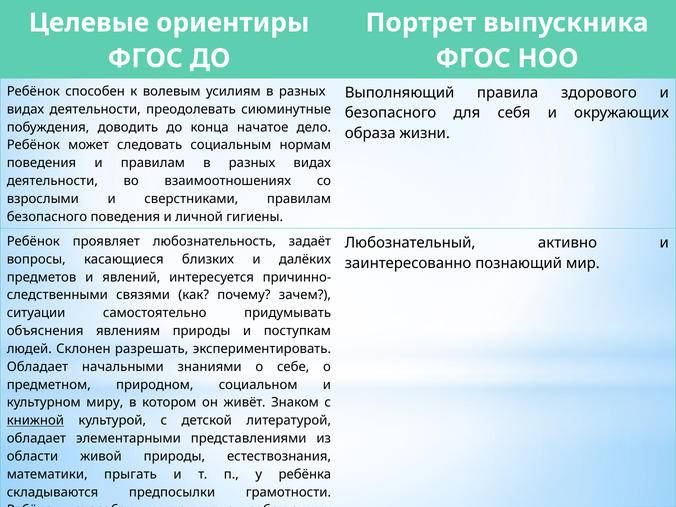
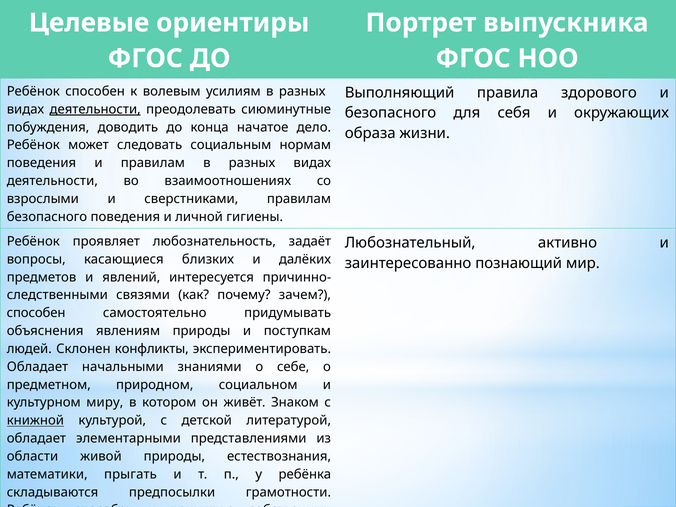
деятельности underline: none -> present (95, 109)
ситуации: ситуации -> способен (36, 313)
разрешать: разрешать -> конфликты (152, 349)
